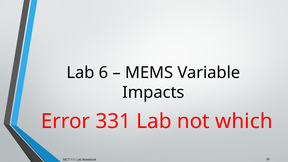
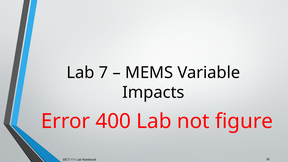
6: 6 -> 7 (104, 73)
331: 331 -> 400 (113, 121)
which: which -> figure (244, 121)
